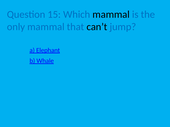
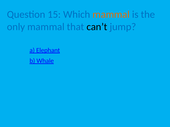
mammal colour: black -> orange (111, 14)
